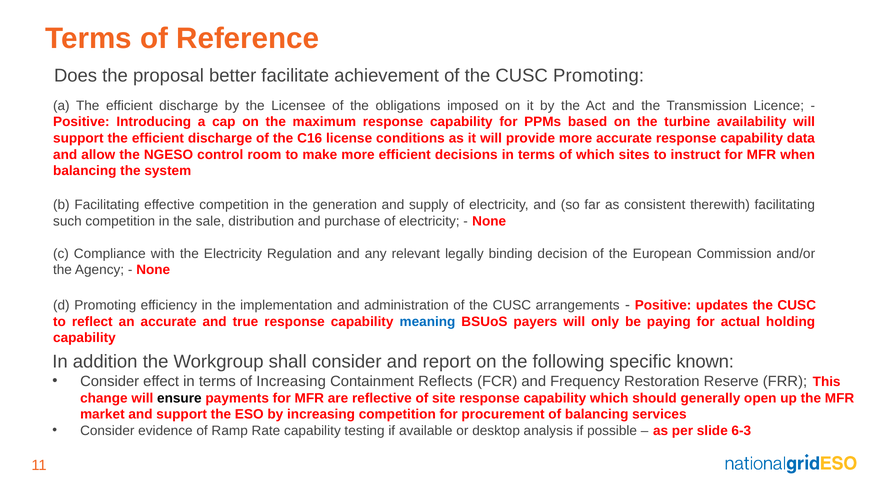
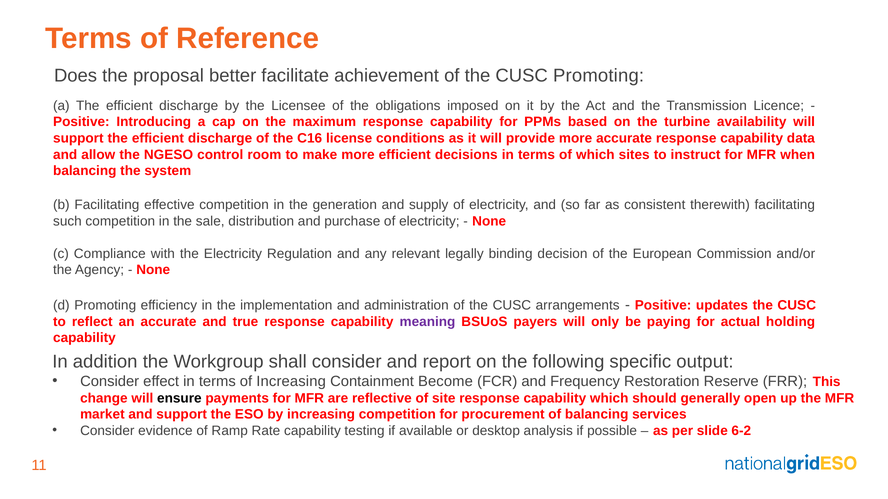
meaning colour: blue -> purple (427, 322)
known: known -> output (705, 362)
Reflects: Reflects -> Become (445, 382)
6-3: 6-3 -> 6-2 (741, 431)
